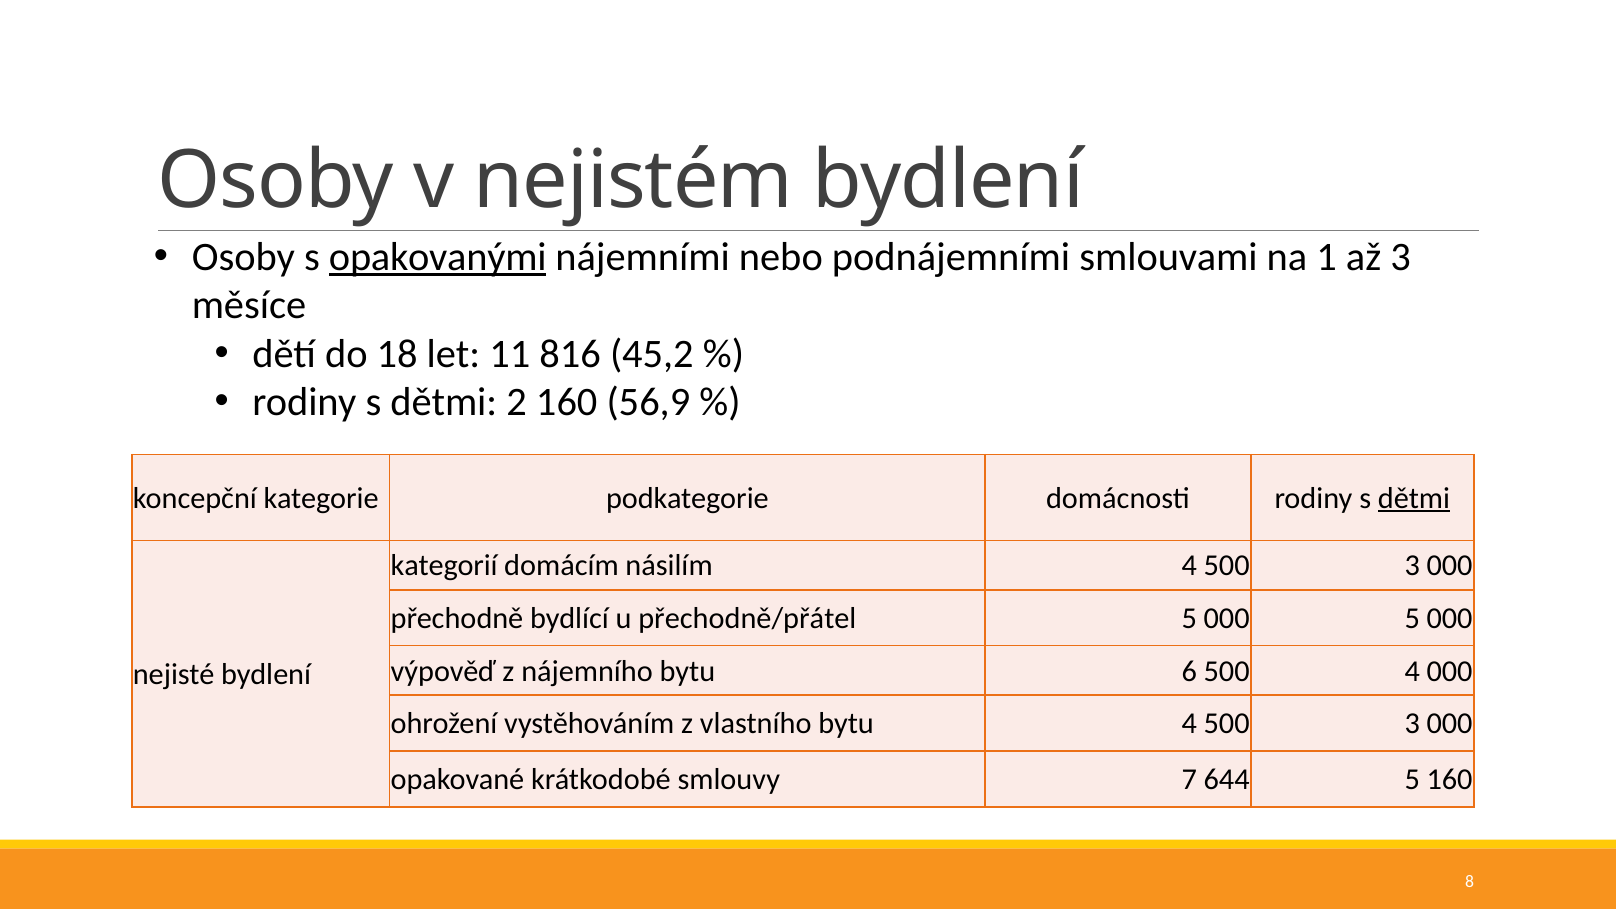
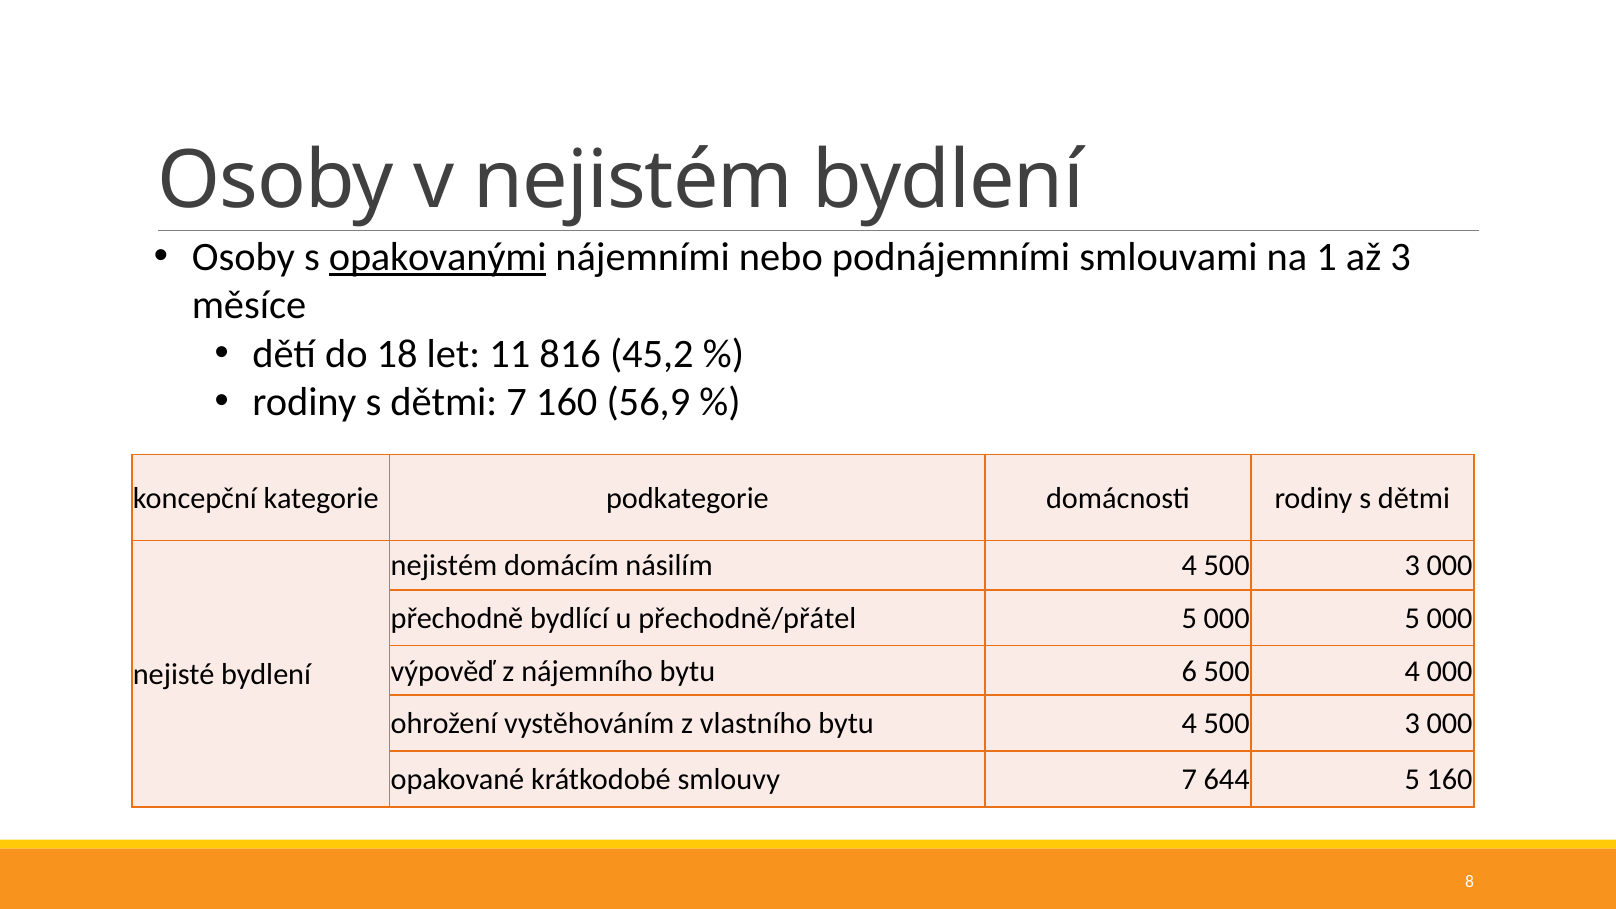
dětmi 2: 2 -> 7 (517, 403)
dětmi underline: present -> none (1414, 498)
kategorií: kategorií -> nejistém (444, 566)
